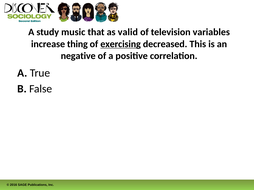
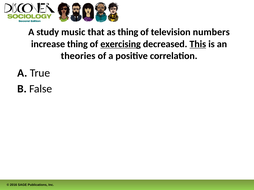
as valid: valid -> thing (128, 32)
variables: variables -> numbers (211, 32)
This underline: none -> present (198, 44)
negative: negative -> theories (78, 56)
